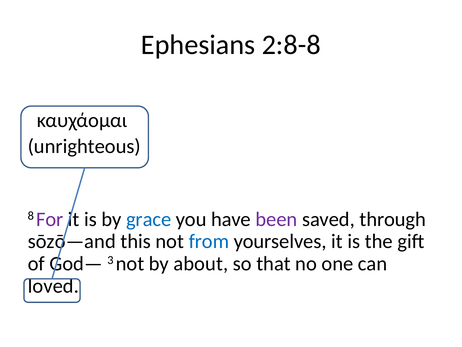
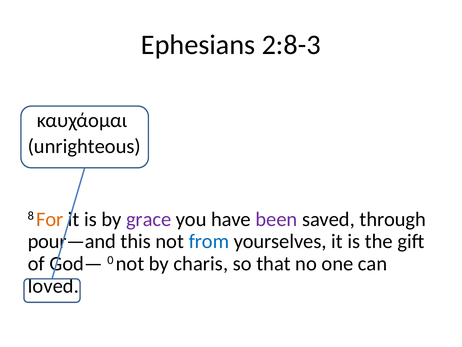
2:8-8: 2:8-8 -> 2:8-3 (291, 45)
For colour: purple -> orange (50, 219)
grace colour: blue -> purple (149, 219)
sōzō—and: sōzō—and -> pour—and (72, 241)
3: 3 -> 0 (110, 260)
about: about -> charis (201, 263)
